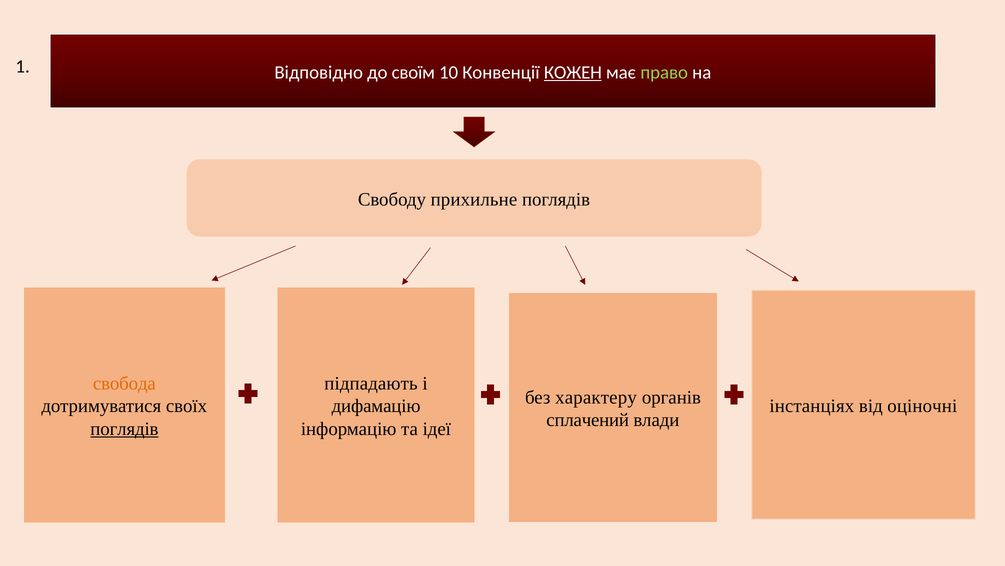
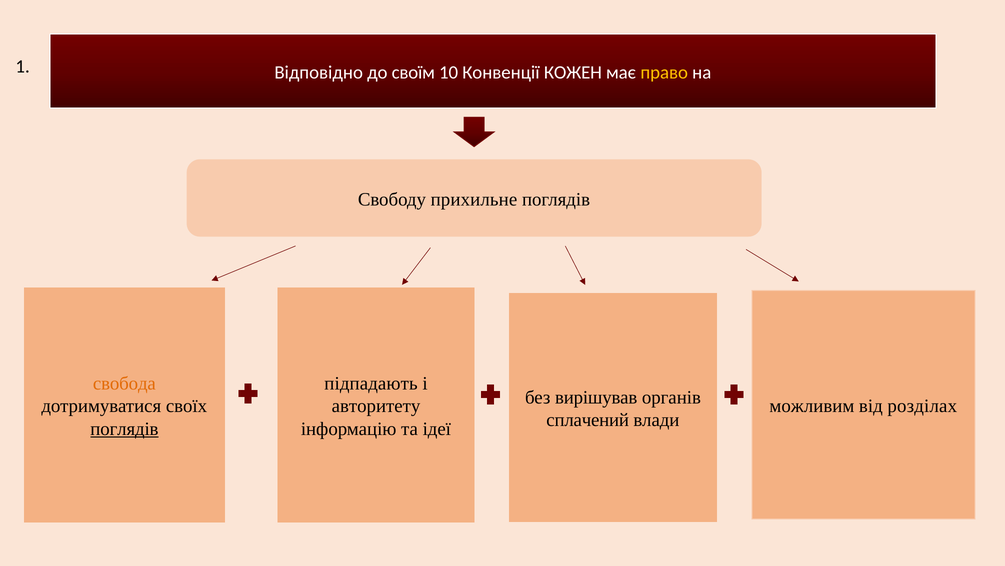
КОЖЕН underline: present -> none (573, 72)
право colour: light green -> yellow (664, 72)
характеру: характеру -> вирішував (596, 397)
дифамацію: дифамацію -> авторитету (376, 406)
інстанціях: інстанціях -> можливим (812, 406)
оціночні: оціночні -> розділах (922, 406)
